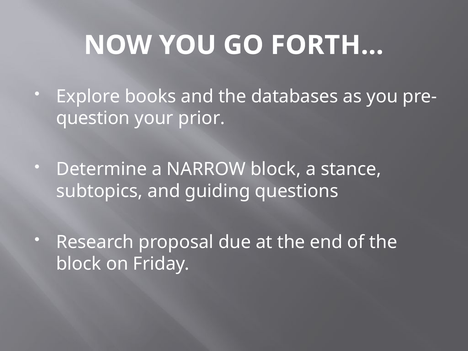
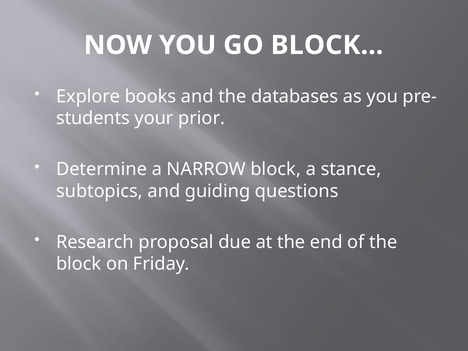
FORTH…: FORTH… -> BLOCK… (327, 45)
question: question -> students (93, 118)
